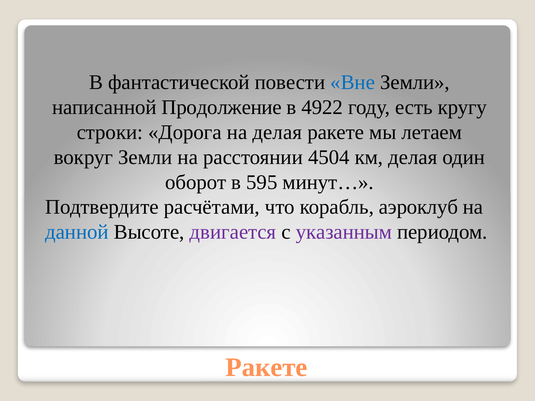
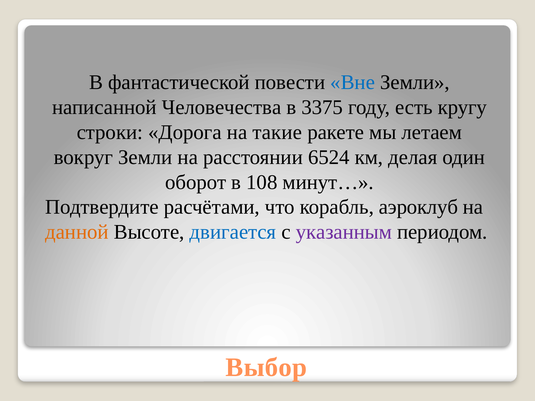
Продолжение: Продолжение -> Человечества (222, 107)
4922: 4922 -> 3375 (322, 107)
на делая: делая -> такие (277, 132)
4504: 4504 -> 6524 (329, 157)
595: 595 -> 108 (262, 182)
данной colour: blue -> orange (77, 232)
двигается colour: purple -> blue (233, 232)
Ракете: Ракете -> Выбор (266, 368)
